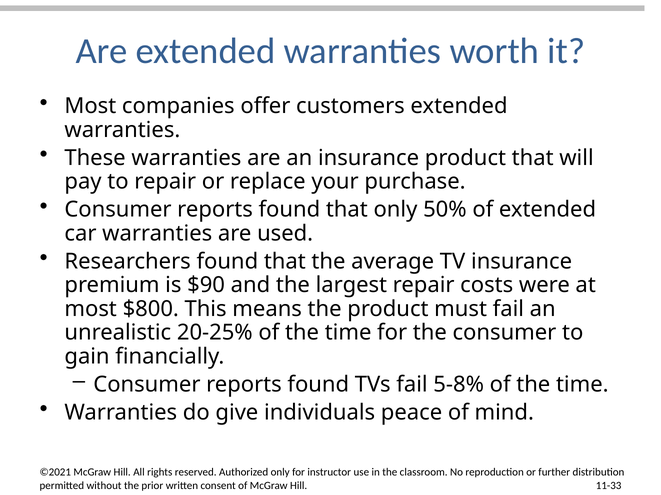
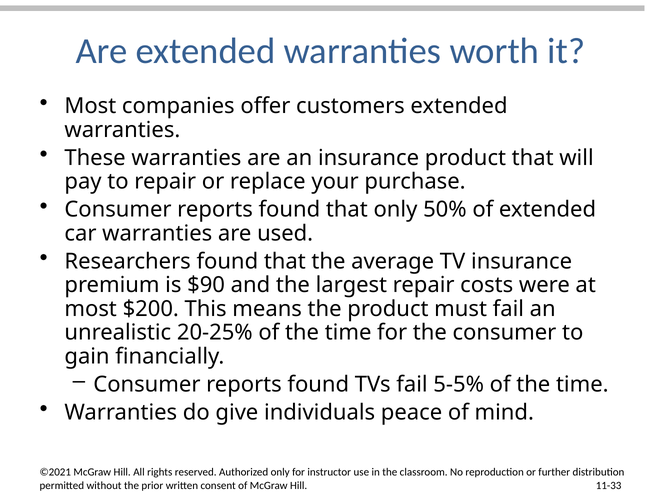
$800: $800 -> $200 (151, 309)
5-8%: 5-8% -> 5-5% (459, 385)
